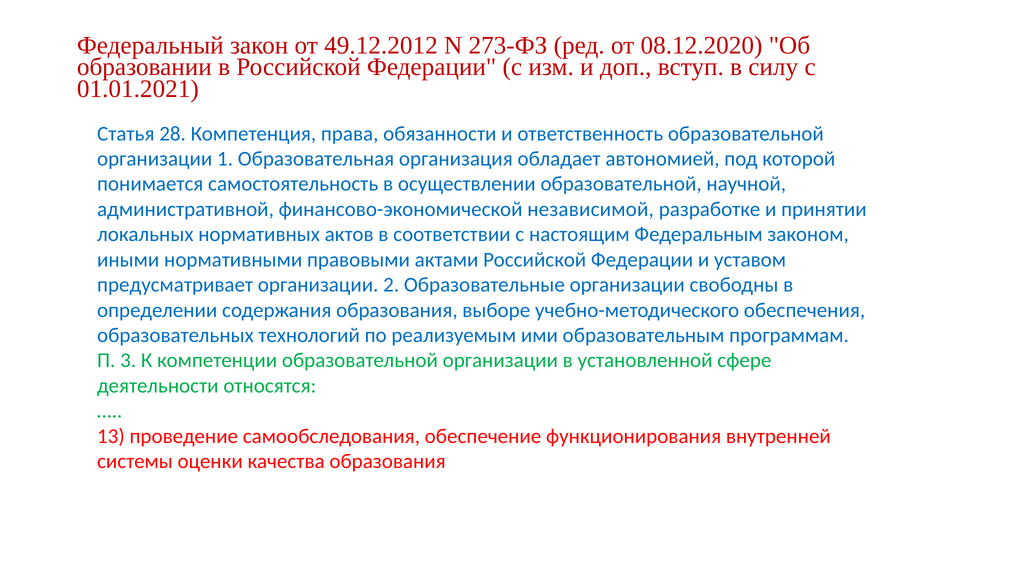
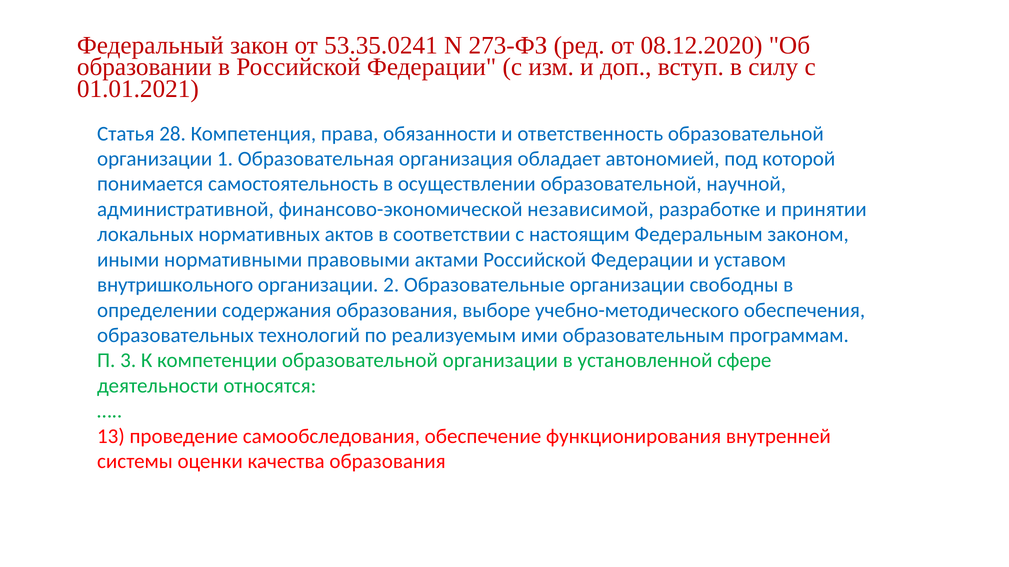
49.12.2012: 49.12.2012 -> 53.35.0241 (381, 45)
предусматривает: предусматривает -> внутришкольного (175, 285)
